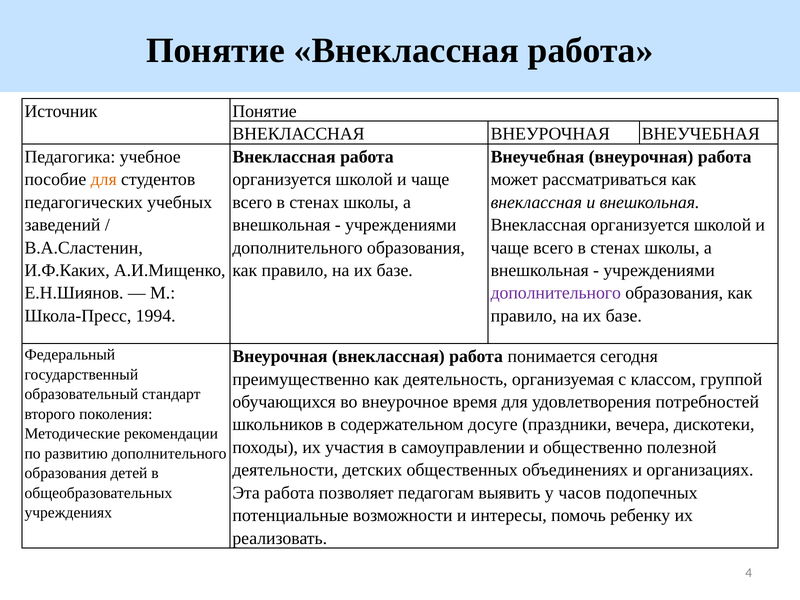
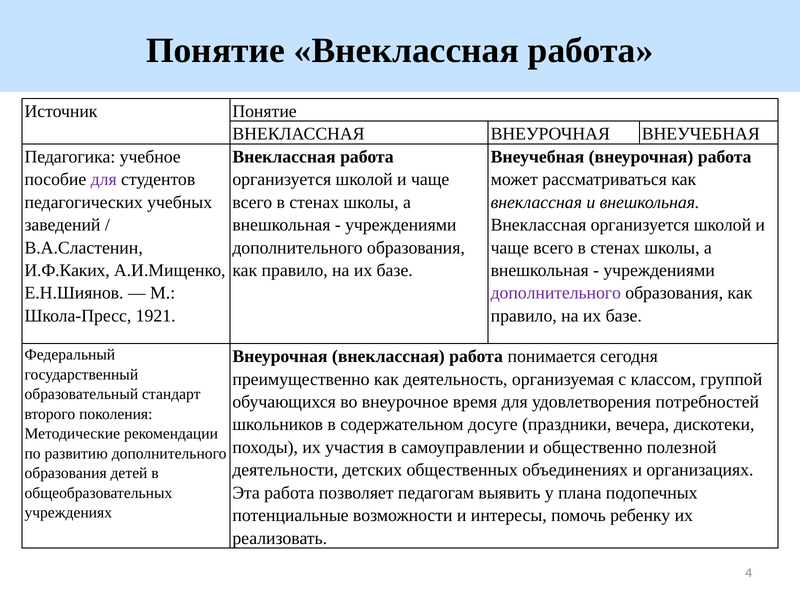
для colour: orange -> purple (104, 180)
1994: 1994 -> 1921 (156, 316)
часов: часов -> плана (580, 493)
